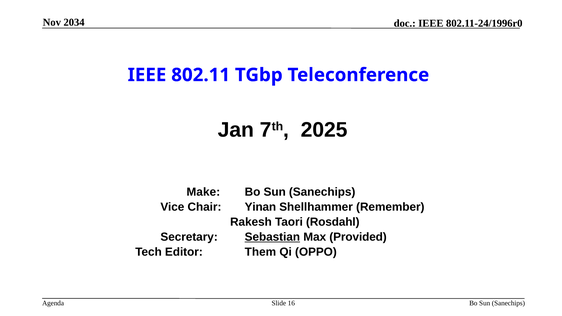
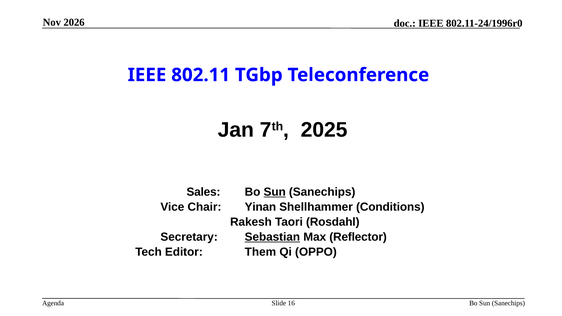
2034: 2034 -> 2026 (74, 22)
Make: Make -> Sales (203, 192)
Sun underline: none -> present (275, 192)
Remember: Remember -> Conditions (390, 207)
Provided: Provided -> Reflector (358, 237)
